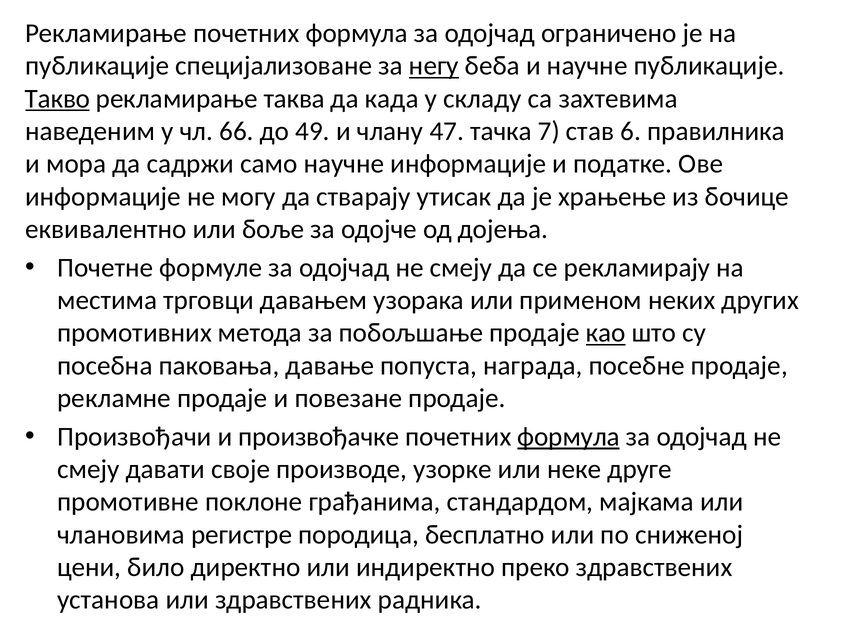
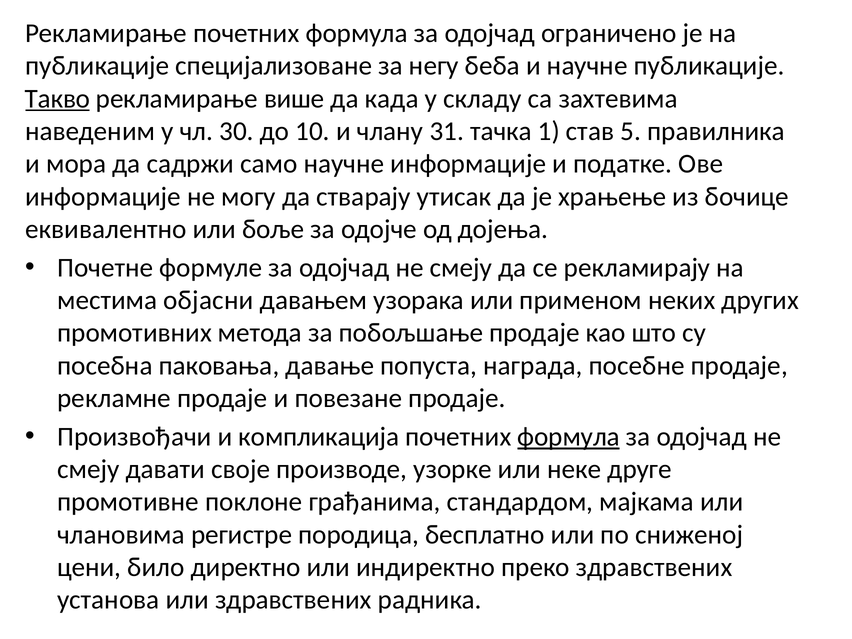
негу underline: present -> none (434, 66)
таква: таква -> више (294, 99)
66: 66 -> 30 (237, 131)
49: 49 -> 10 (313, 131)
47: 47 -> 31 (447, 131)
7: 7 -> 1 (549, 131)
6: 6 -> 5 (631, 131)
трговци: трговци -> објасни (208, 300)
као underline: present -> none (606, 333)
произвођачке: произвођачке -> компликација (319, 437)
